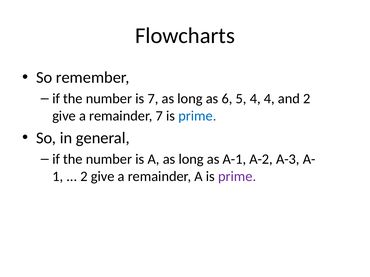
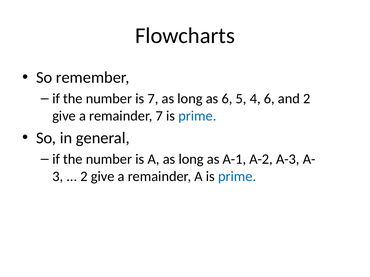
4 4: 4 -> 6 (269, 99)
1: 1 -> 3 (58, 177)
prime colour: purple -> blue (237, 177)
